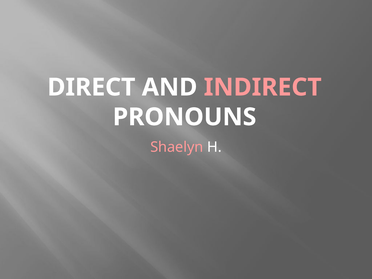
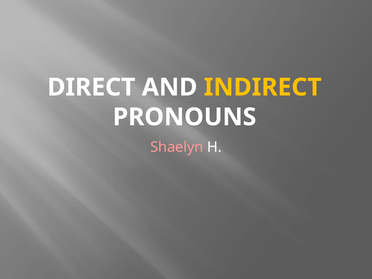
INDIRECT colour: pink -> yellow (263, 87)
